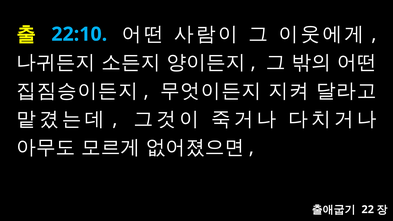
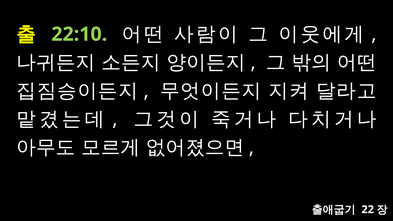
22:10 colour: light blue -> light green (79, 34)
